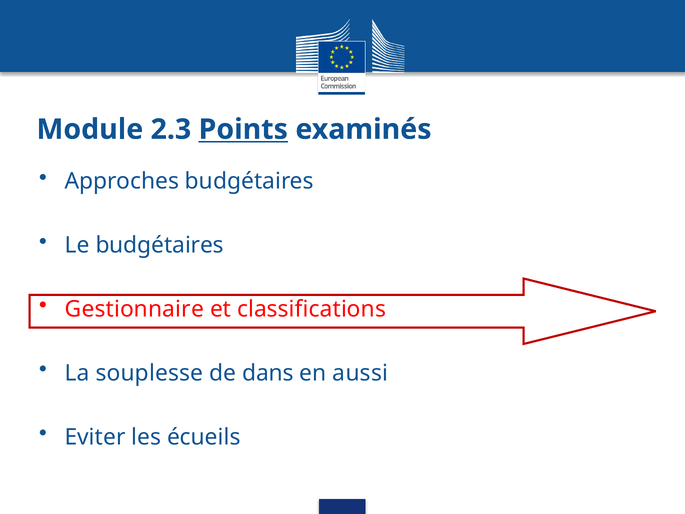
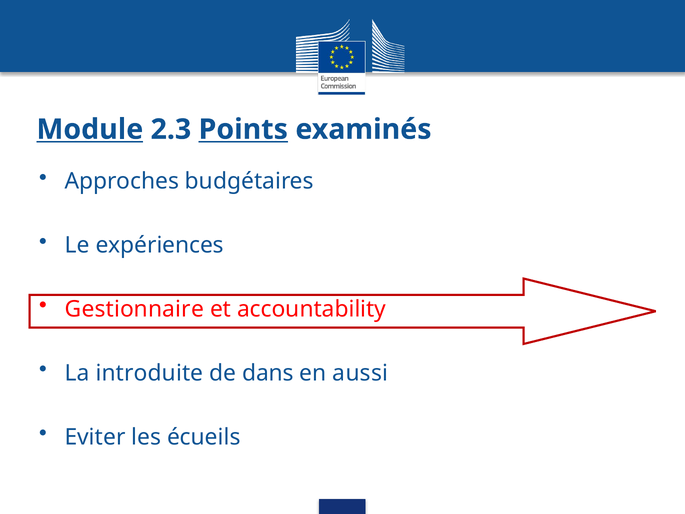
Module underline: none -> present (90, 129)
Le budgétaires: budgétaires -> expériences (160, 245)
classifications: classifications -> accountability (312, 309)
souplesse: souplesse -> introduite (149, 373)
